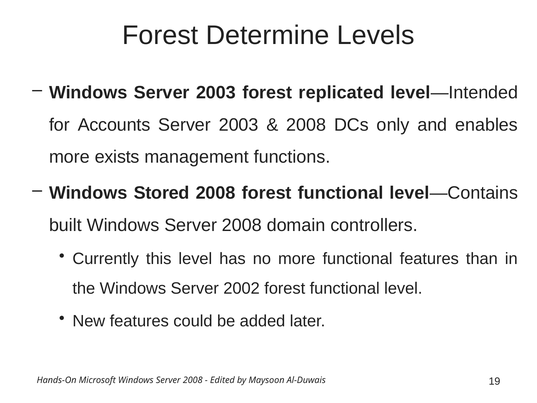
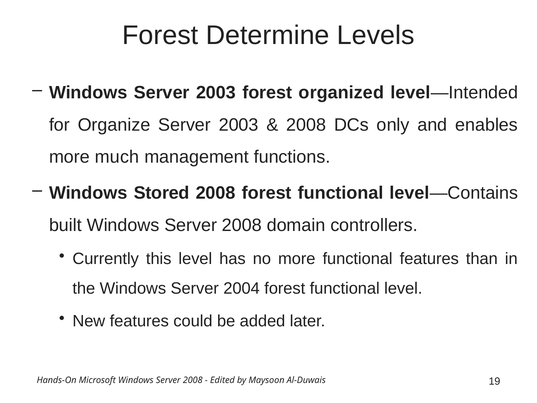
replicated: replicated -> organized (341, 93)
Accounts: Accounts -> Organize (114, 125)
exists: exists -> much (117, 157)
2002: 2002 -> 2004 (242, 288)
